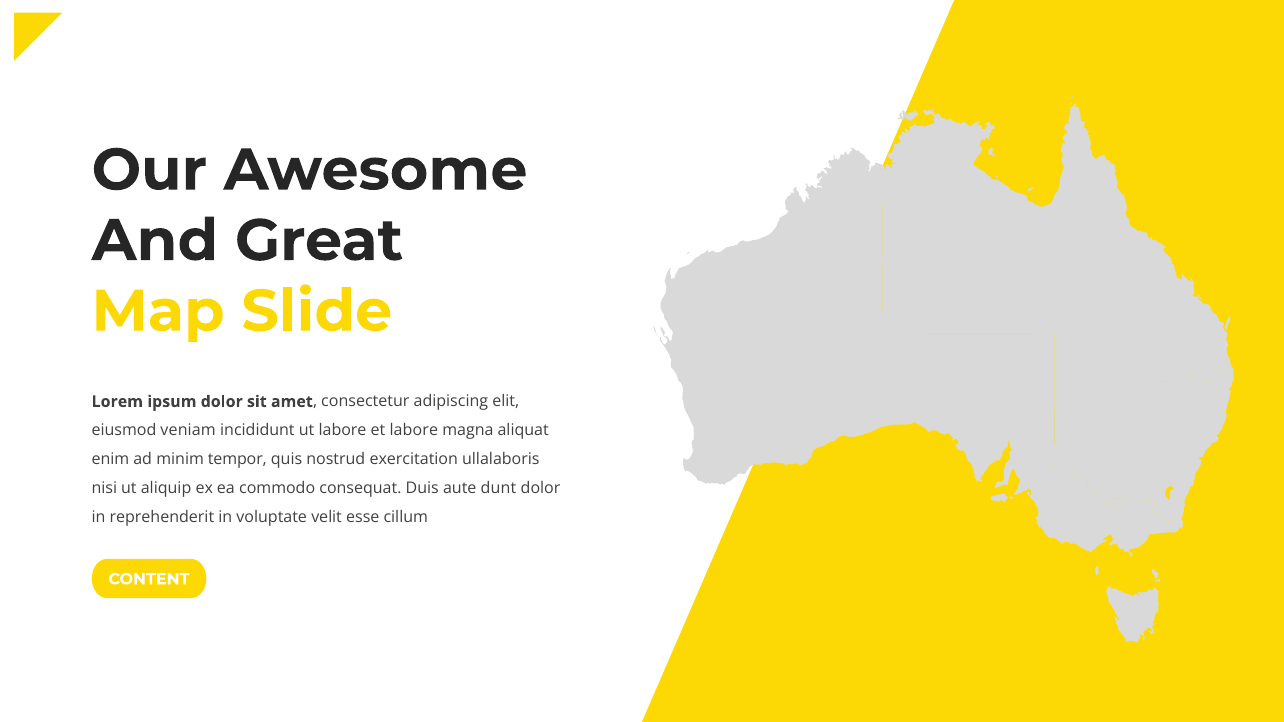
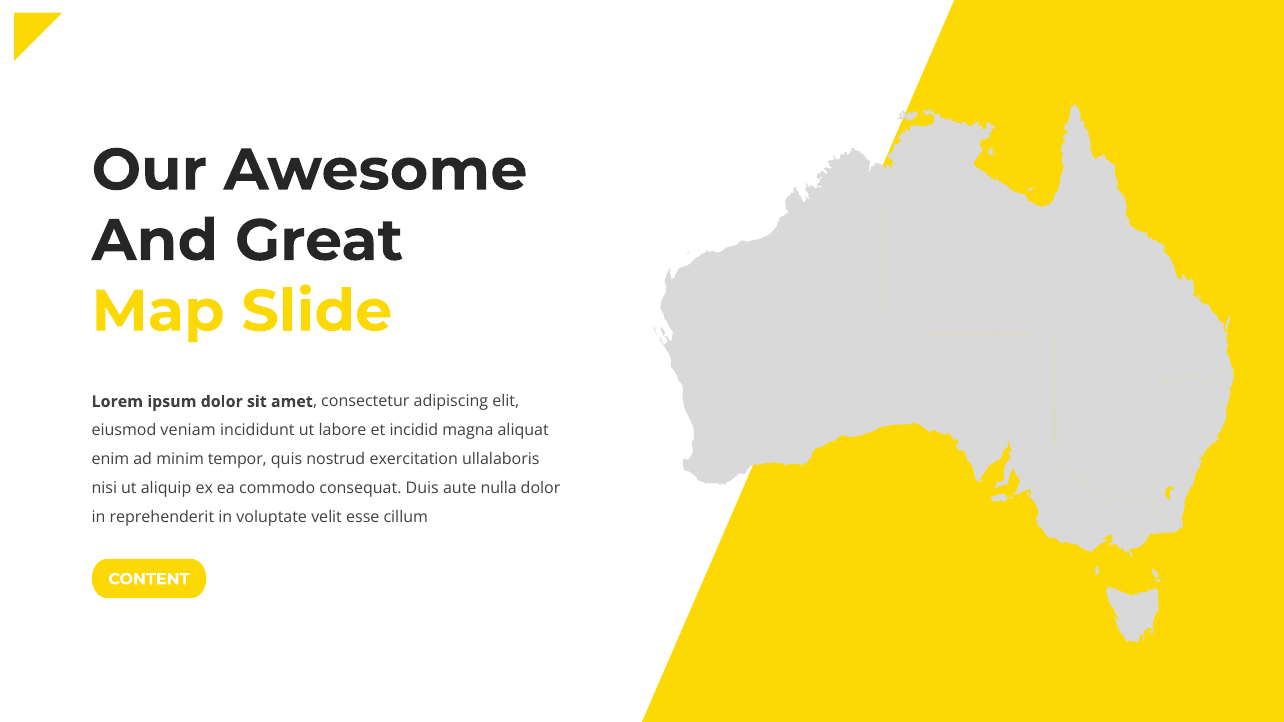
et labore: labore -> incidid (414, 431)
dunt: dunt -> nulla (499, 488)
